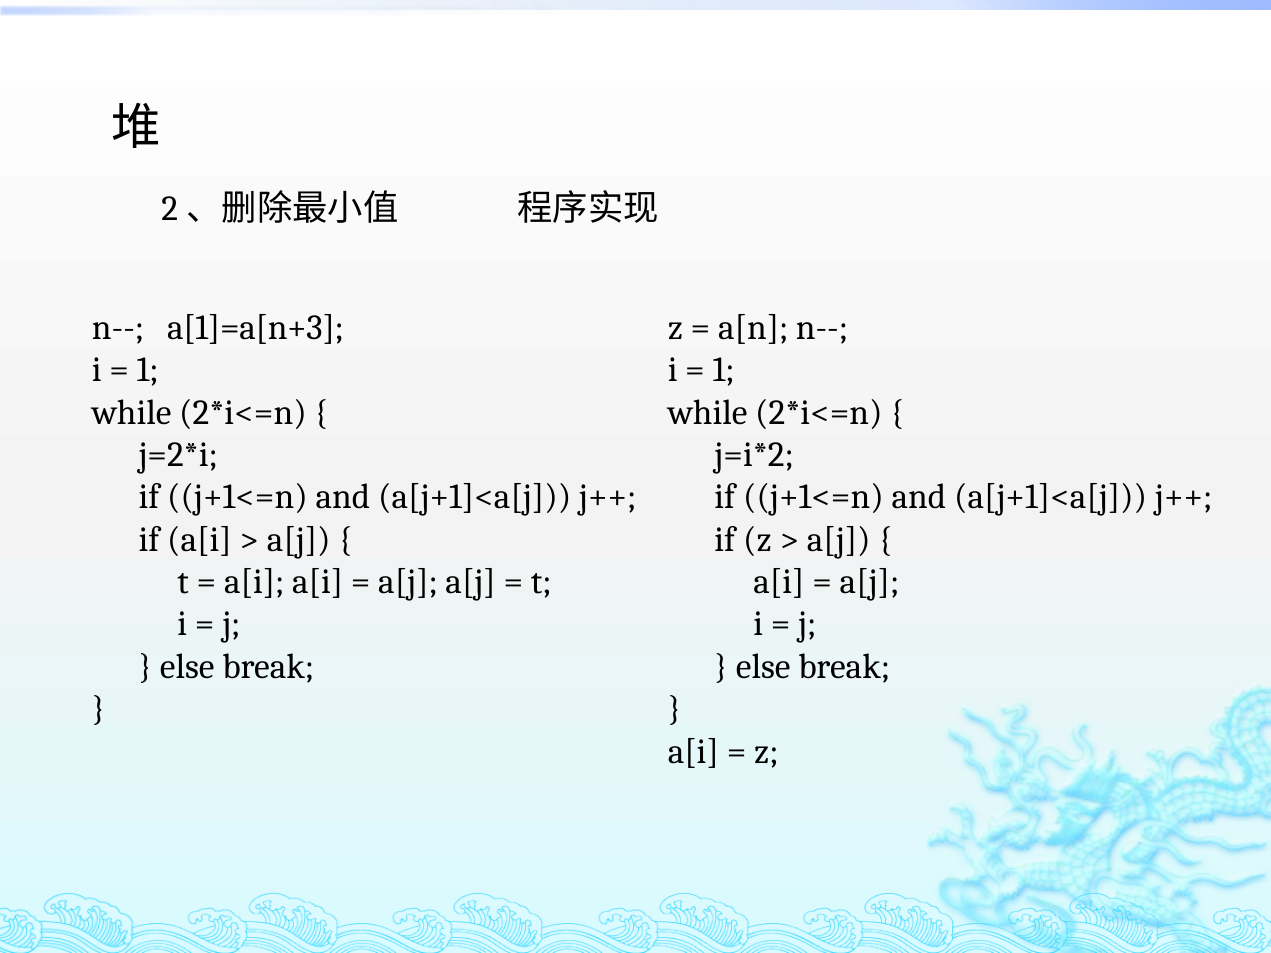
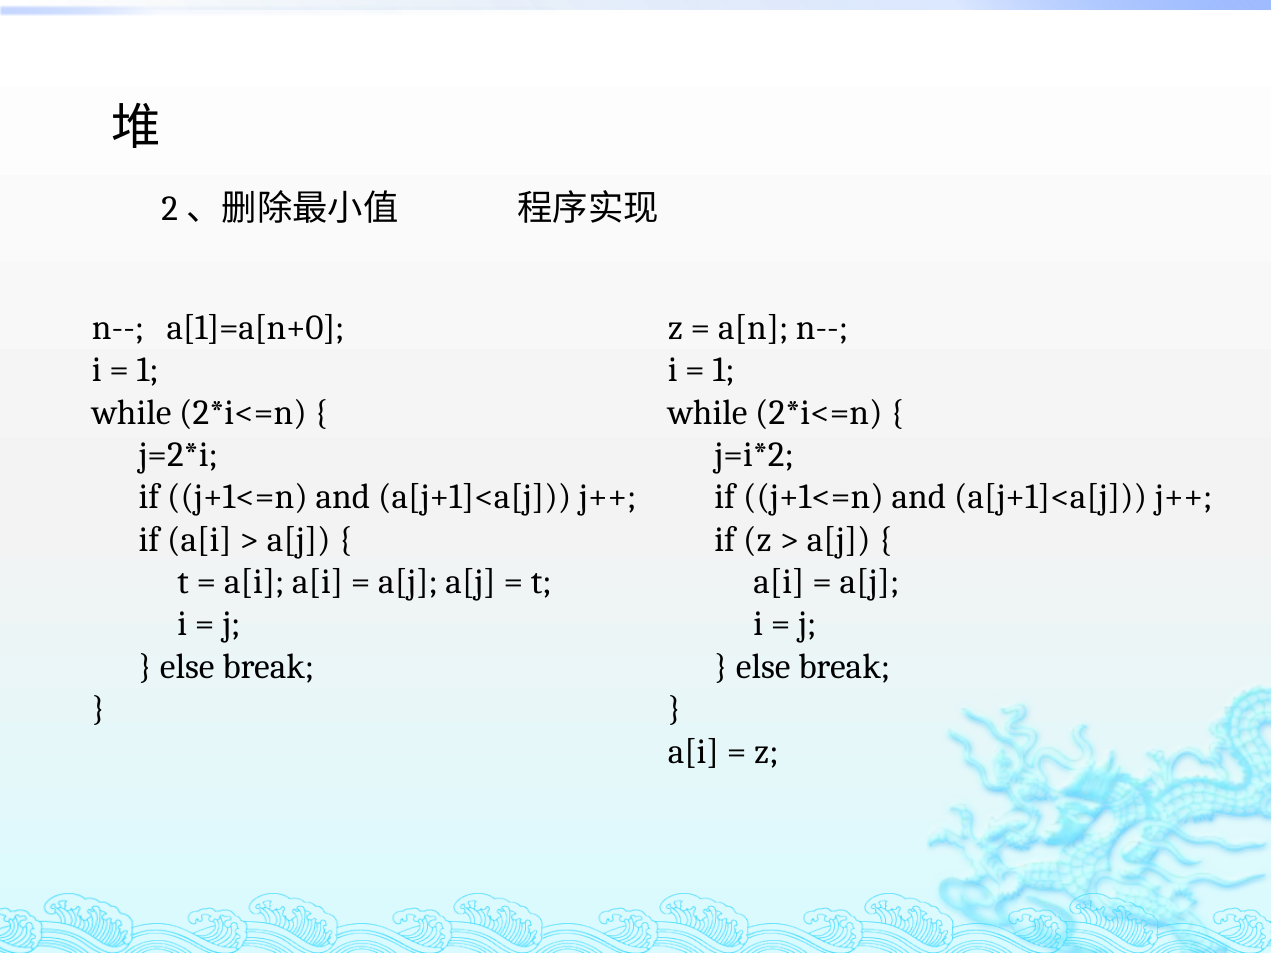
a[1]=a[n+3: a[1]=a[n+3 -> a[1]=a[n+0 (256, 328)
